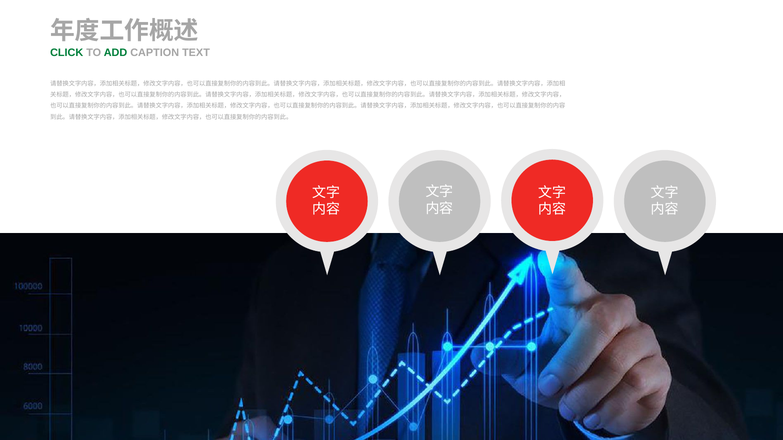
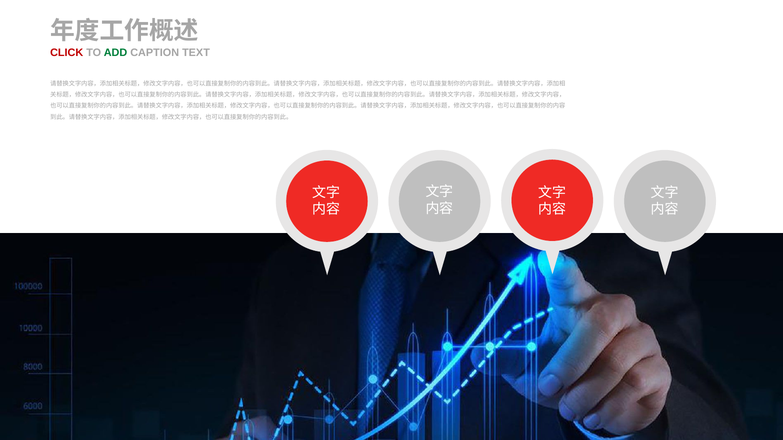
CLICK colour: green -> red (67, 53)
